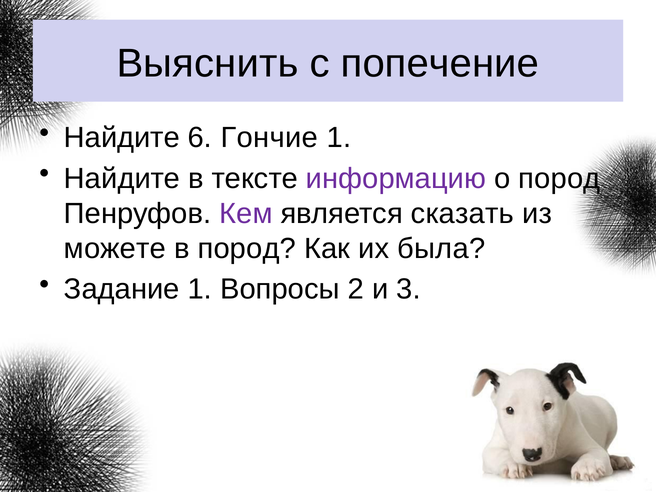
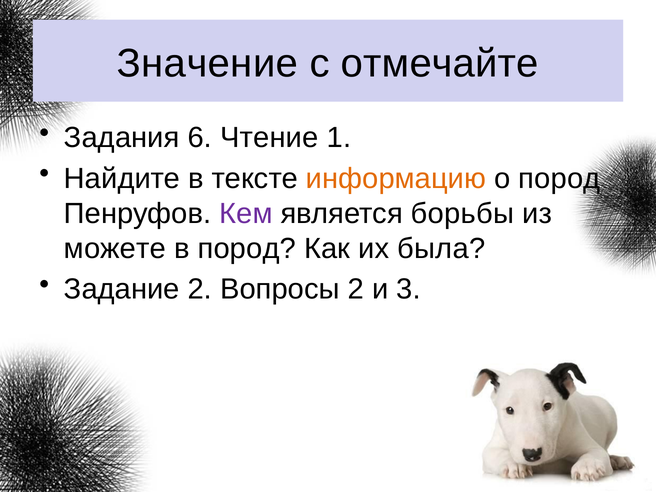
Выяснить: Выяснить -> Значение (207, 64)
попечение: попечение -> отмечайте (440, 64)
Найдите: Найдите -> Задания (122, 138)
Гончие: Гончие -> Чтение (269, 138)
информацию colour: purple -> orange (396, 178)
сказать: сказать -> борьбы (462, 213)
Задание 1: 1 -> 2 (200, 289)
